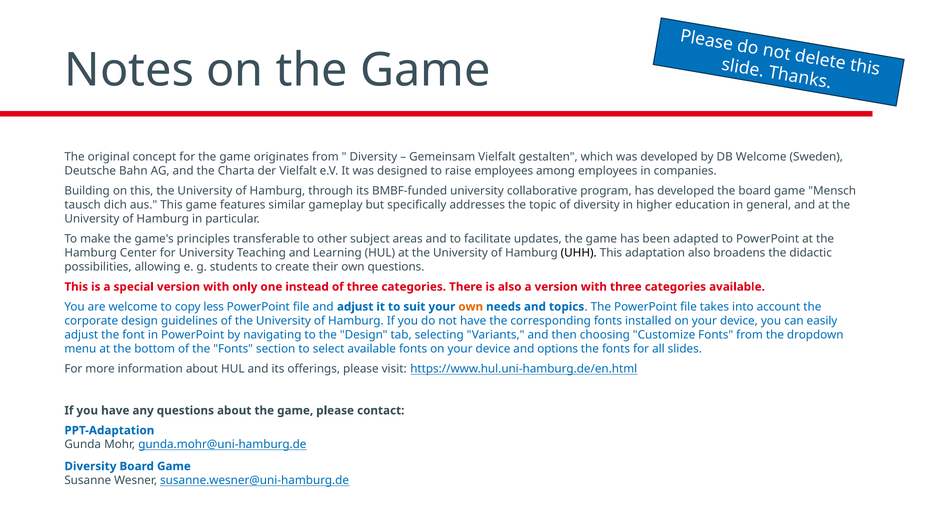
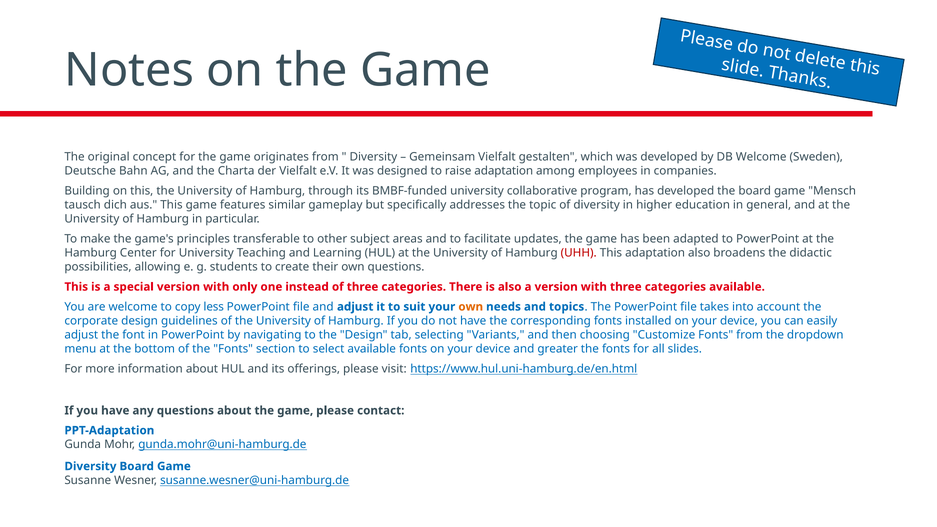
raise employees: employees -> adaptation (504, 171)
UHH colour: black -> red (579, 253)
options: options -> greater (558, 349)
